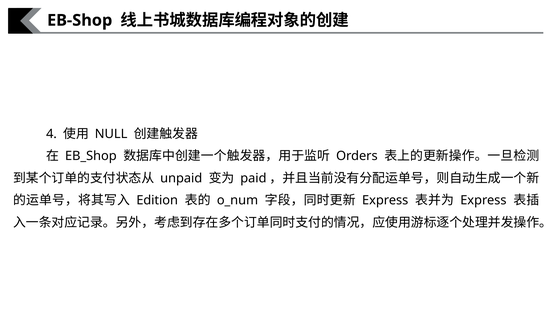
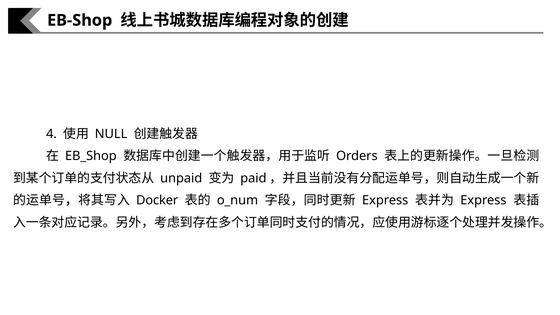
Edition: Edition -> Docker (157, 200)
